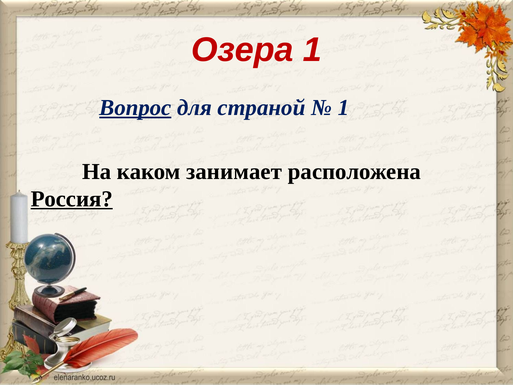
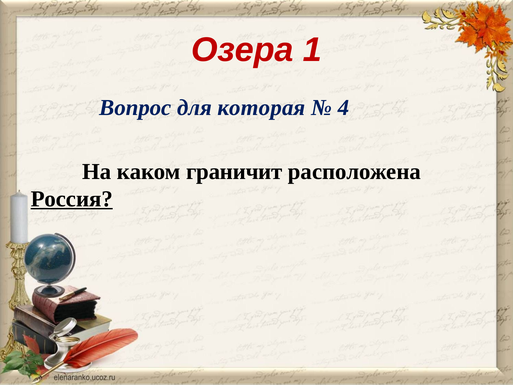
Вопрос underline: present -> none (135, 108)
страной: страной -> которая (261, 108)
1: 1 -> 4 (344, 108)
занимает: занимает -> граничит (234, 171)
